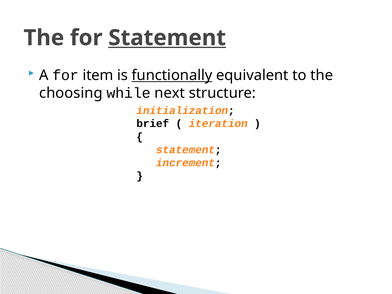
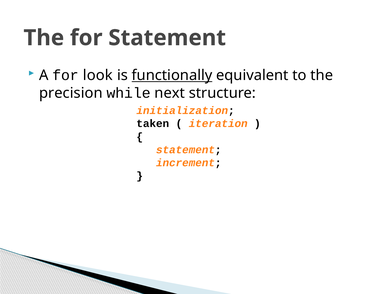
Statement underline: present -> none (167, 38)
item: item -> look (98, 75)
choosing: choosing -> precision (71, 93)
brief: brief -> taken (153, 124)
